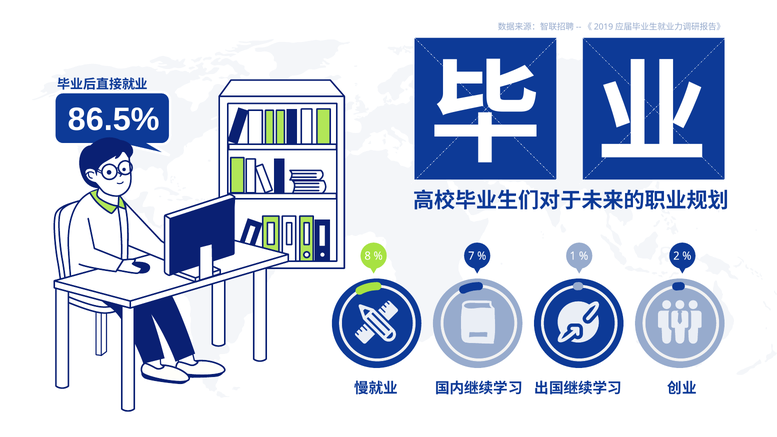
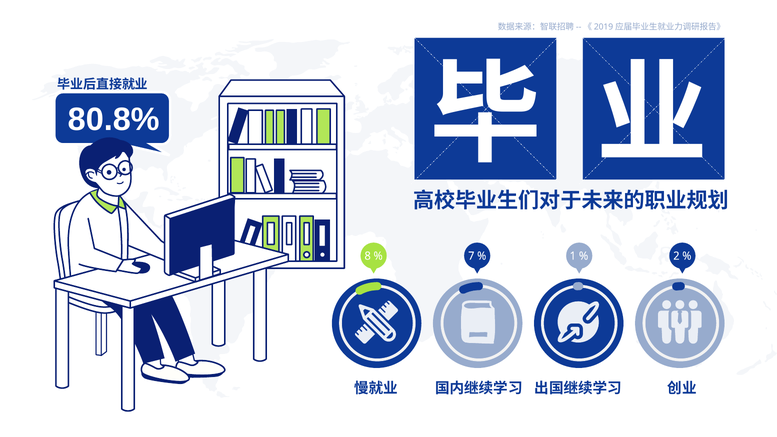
6.5%: 6.5% -> 0.8% (123, 120)
